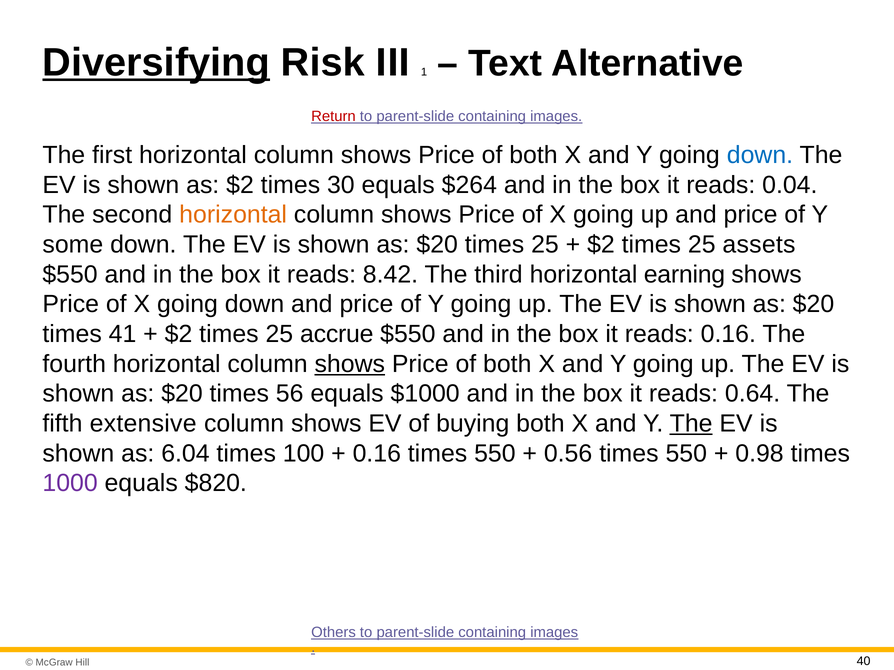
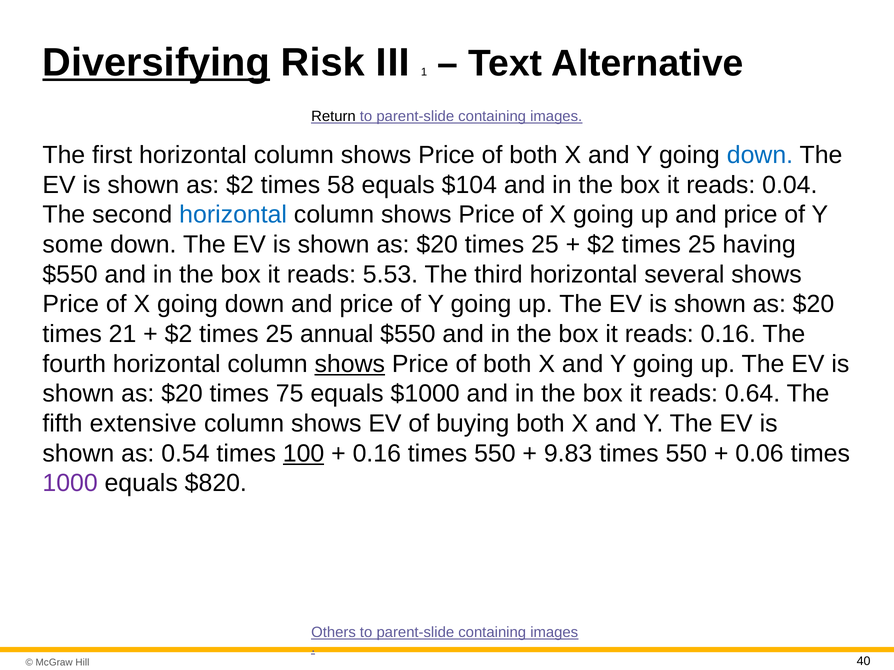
Return colour: red -> black (333, 116)
30: 30 -> 58 (341, 185)
$264: $264 -> $104 (469, 185)
horizontal colour: orange -> blue (233, 215)
assets: assets -> having (759, 245)
8.42: 8.42 -> 5.53 (390, 275)
earning: earning -> several (684, 275)
41: 41 -> 21 (123, 334)
accrue: accrue -> annual (337, 334)
56: 56 -> 75 (290, 394)
The underline: present -> none (691, 424)
6.04: 6.04 -> 0.54 (185, 454)
100 underline: none -> present (304, 454)
0.56: 0.56 -> 9.83 (568, 454)
0.98: 0.98 -> 0.06 (759, 454)
